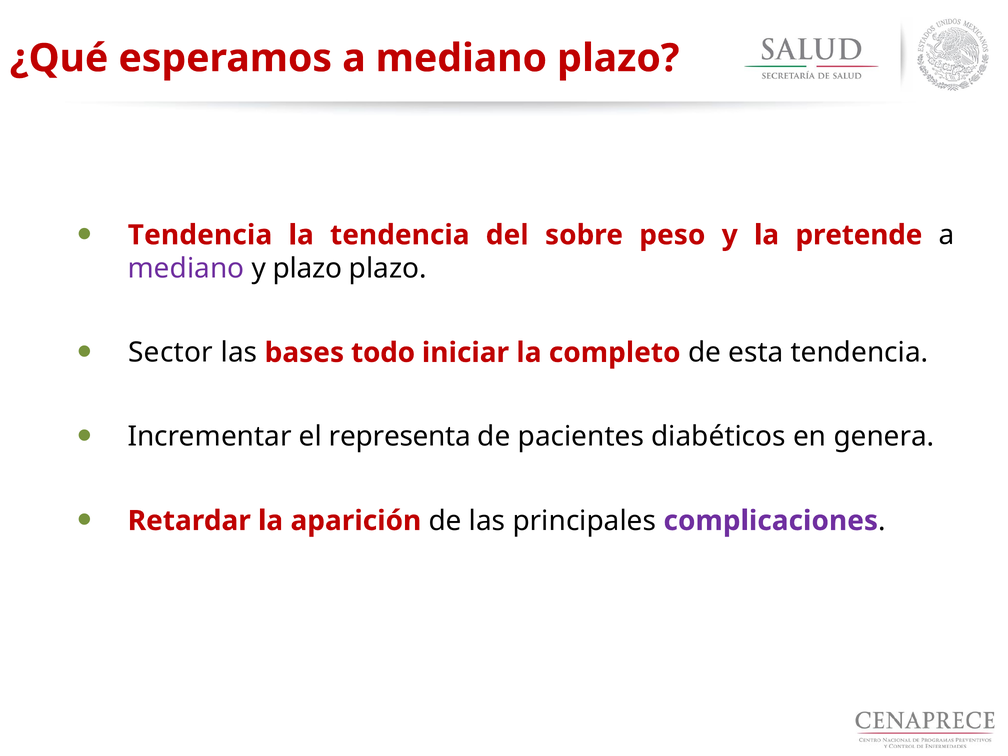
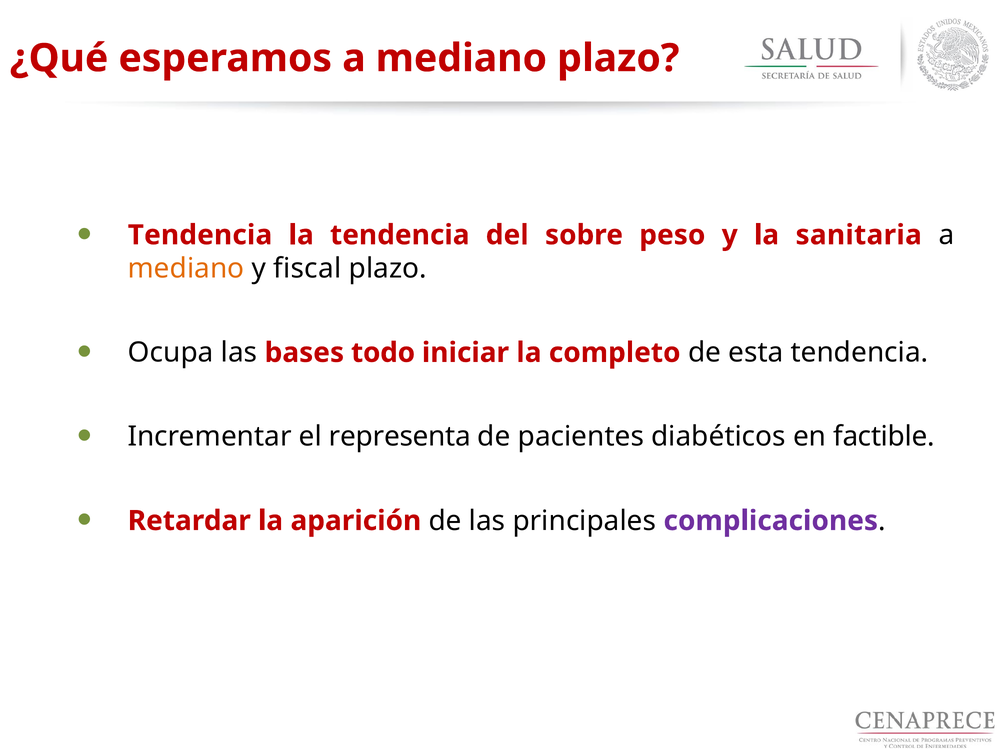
pretende: pretende -> sanitaria (859, 235)
mediano colour: purple -> orange (186, 269)
y plazo: plazo -> fiscal (307, 269)
Sector: Sector -> Ocupa (171, 353)
genera: genera -> factible (884, 437)
